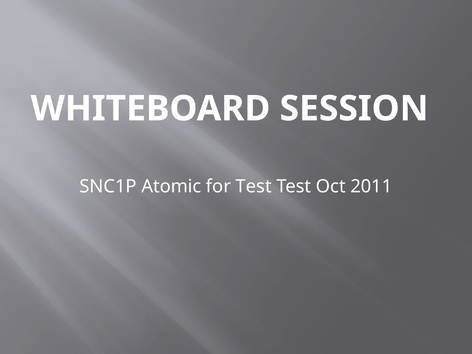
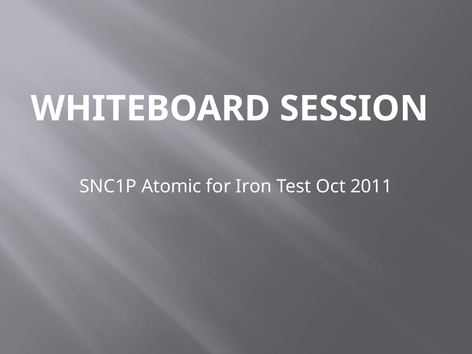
for Test: Test -> Iron (254, 187)
